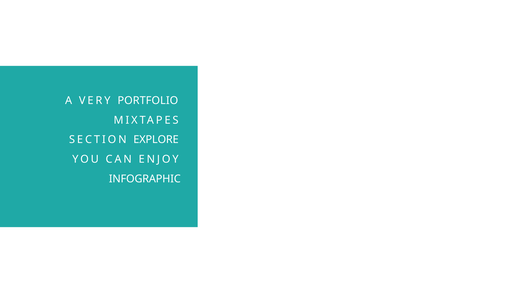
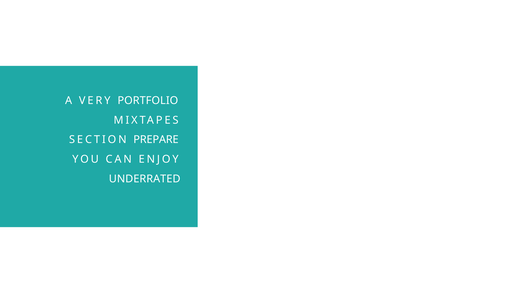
EXPLORE: EXPLORE -> PREPARE (156, 140)
INFOGRAPHIC: INFOGRAPHIC -> UNDERRATED (145, 179)
